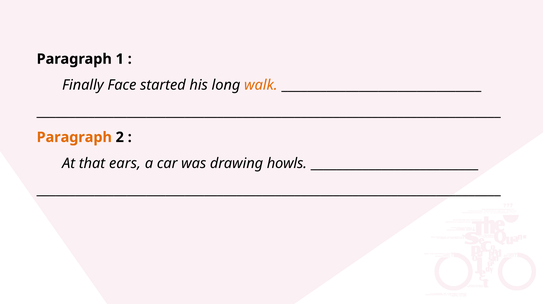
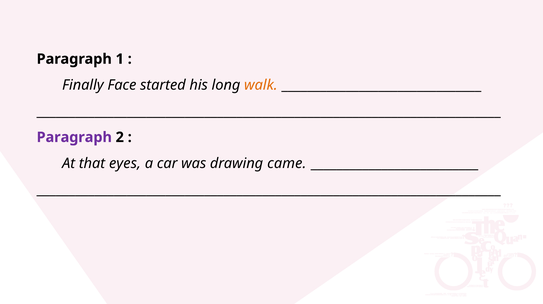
Paragraph colour: orange -> purple (74, 137)
ears: ears -> eyes (125, 164)
howls: howls -> came (287, 164)
